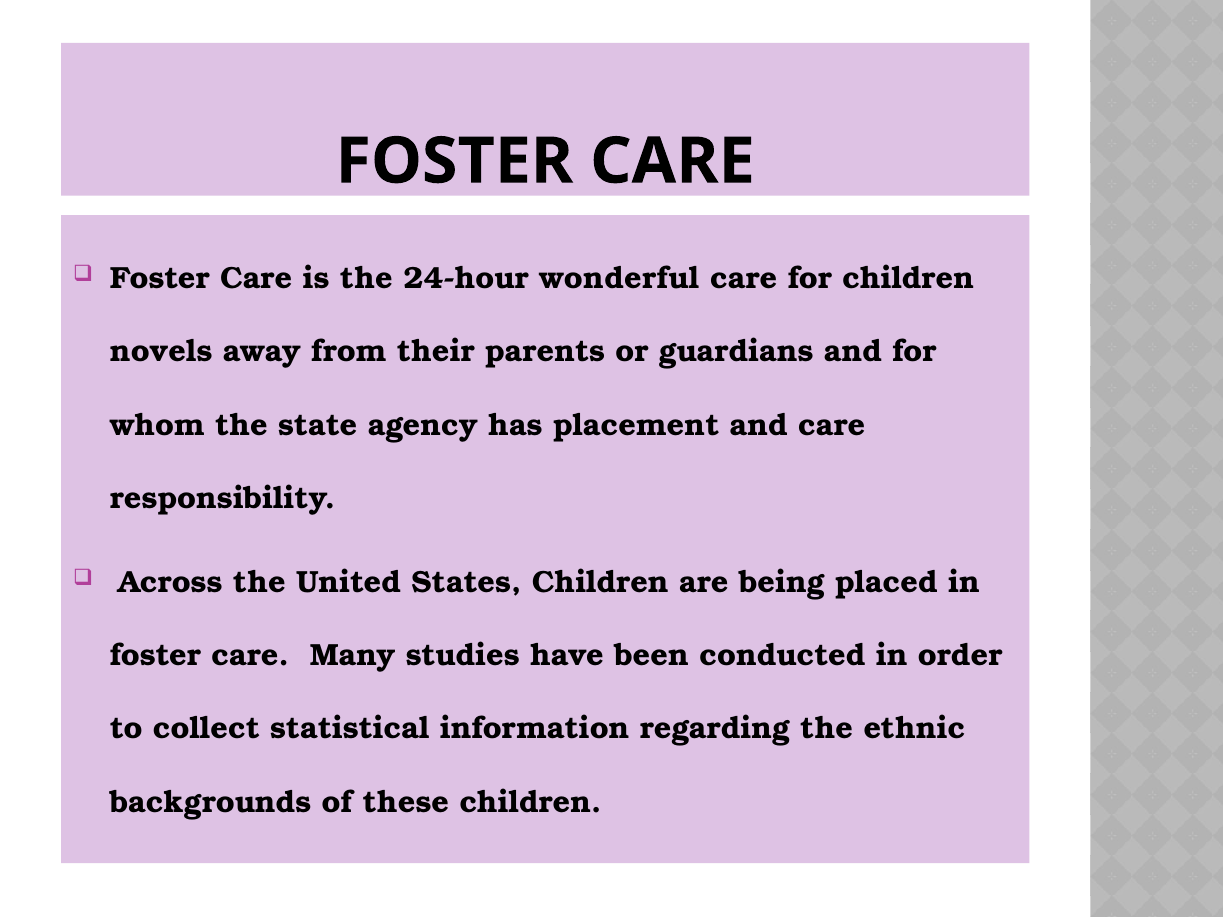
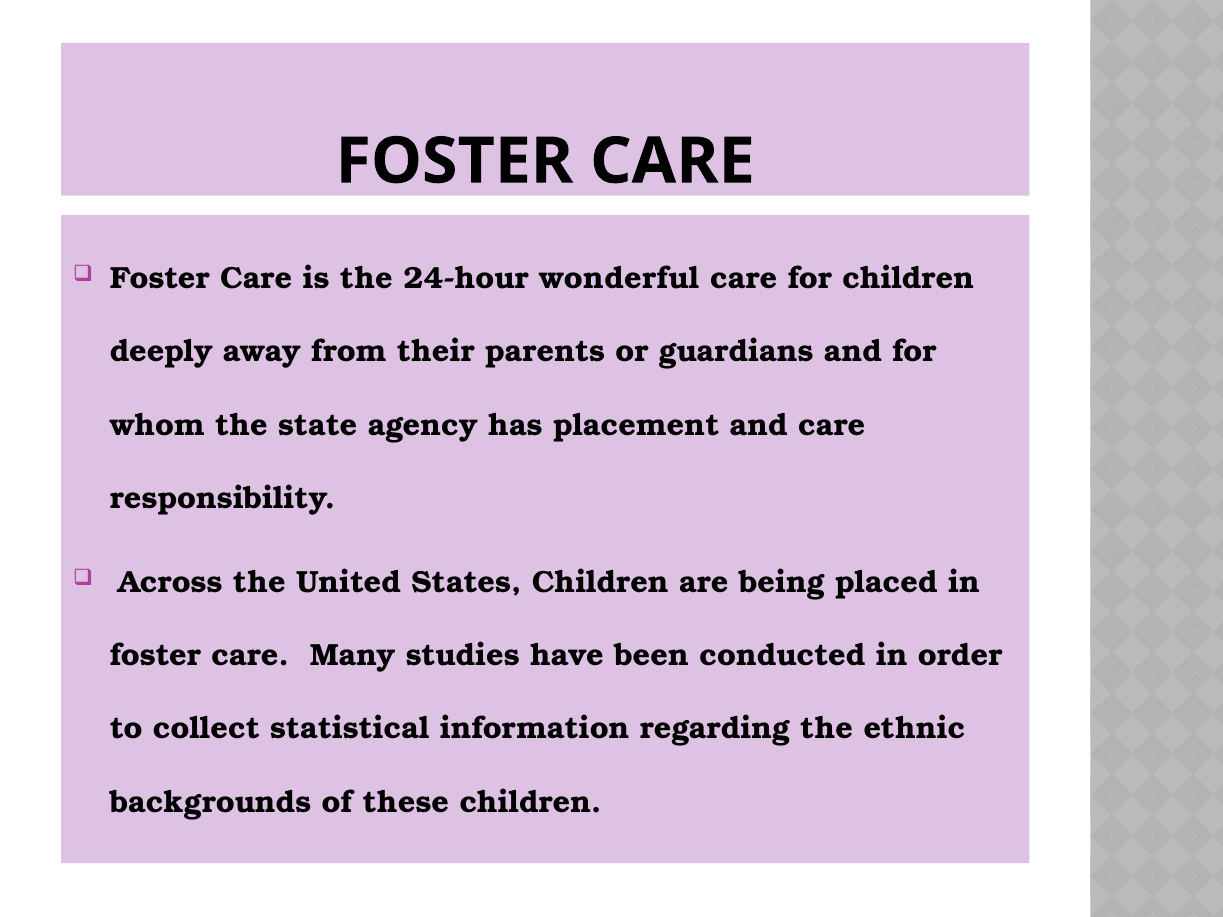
novels: novels -> deeply (161, 352)
